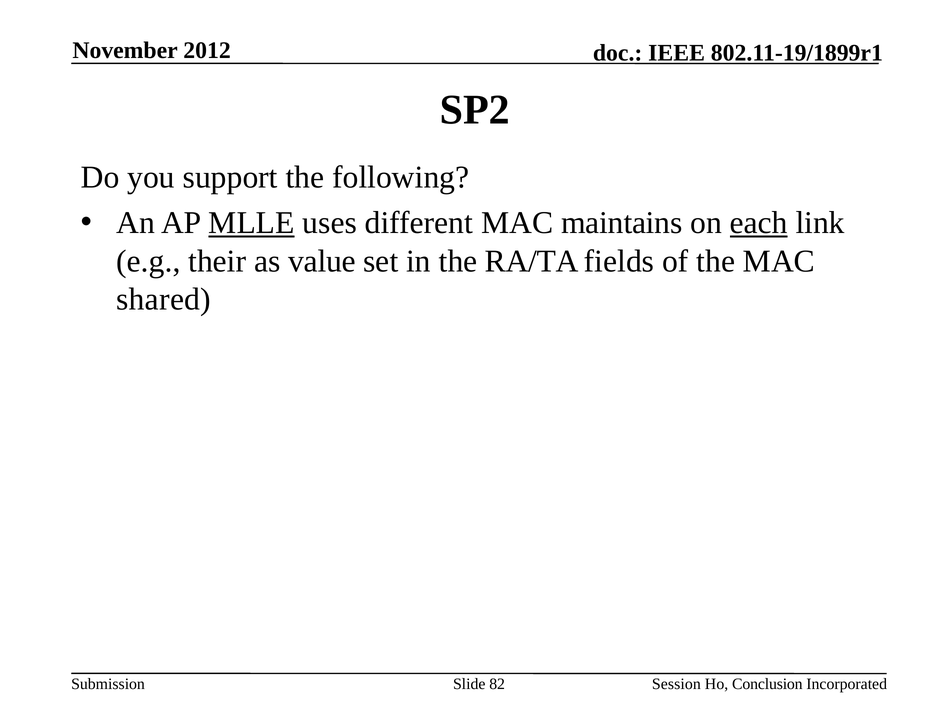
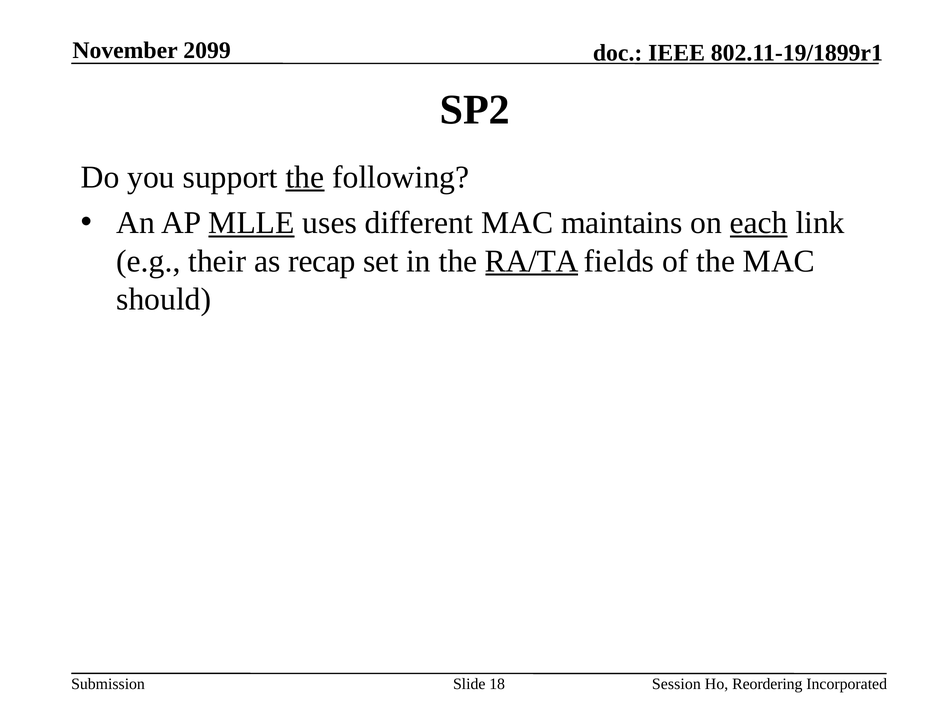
2012: 2012 -> 2099 (207, 50)
the underline: none -> present (305, 177)
value: value -> recap (322, 261)
RA/TA underline: none -> present (532, 261)
shared: shared -> should (164, 299)
82: 82 -> 18 (497, 683)
Conclusion: Conclusion -> Reordering (767, 683)
